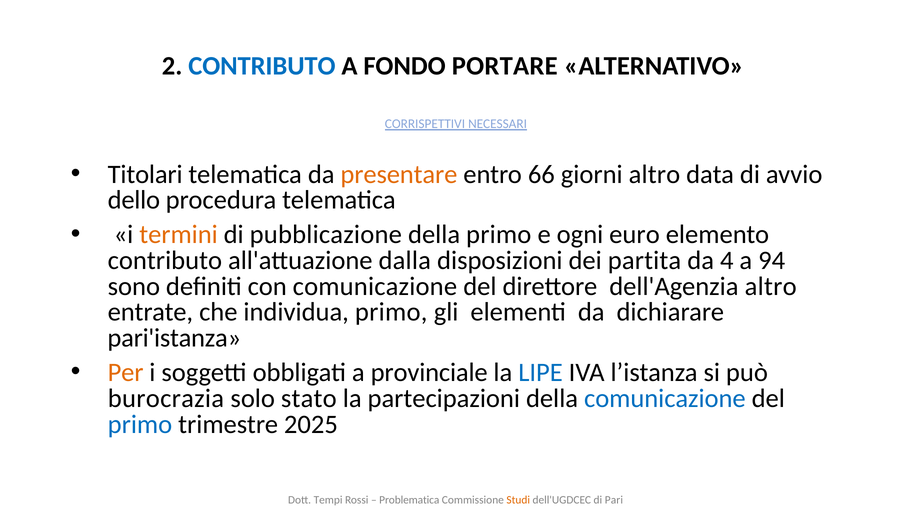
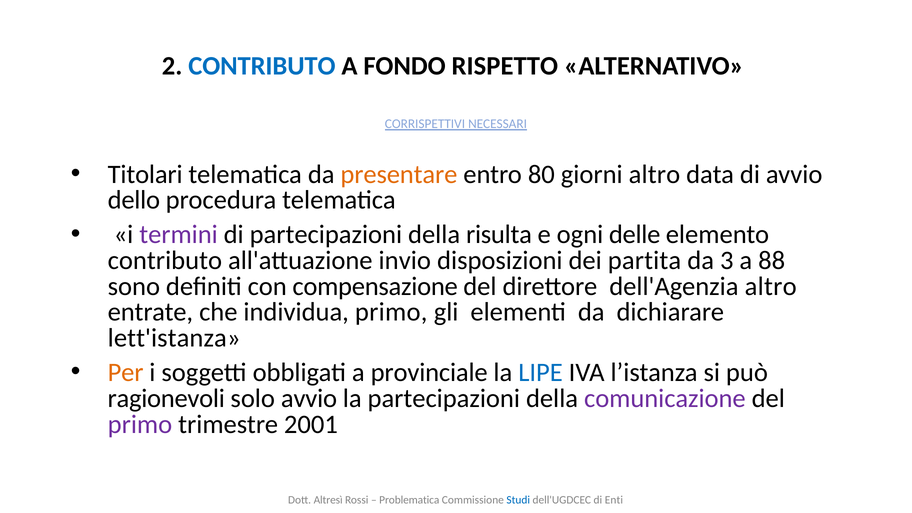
PORTARE: PORTARE -> RISPETTO (505, 66)
66: 66 -> 80 (541, 174)
termini colour: orange -> purple (179, 235)
di pubblicazione: pubblicazione -> partecipazioni (326, 235)
della primo: primo -> risulta (499, 235)
euro: euro -> delle (635, 235)
dalla: dalla -> invio (405, 260)
4: 4 -> 3 (727, 260)
94: 94 -> 88 (772, 260)
con comunicazione: comunicazione -> compensazione (375, 286)
pari'istanza: pari'istanza -> lett'istanza (174, 338)
burocrazia: burocrazia -> ragionevoli (166, 398)
solo stato: stato -> avvio (309, 398)
comunicazione colour: blue -> purple (665, 398)
primo colour: blue -> purple (140, 424)
2025: 2025 -> 2001 (311, 424)
Tempi: Tempi -> Altresì (328, 500)
Studi colour: orange -> blue (518, 500)
Pari: Pari -> Enti (614, 500)
